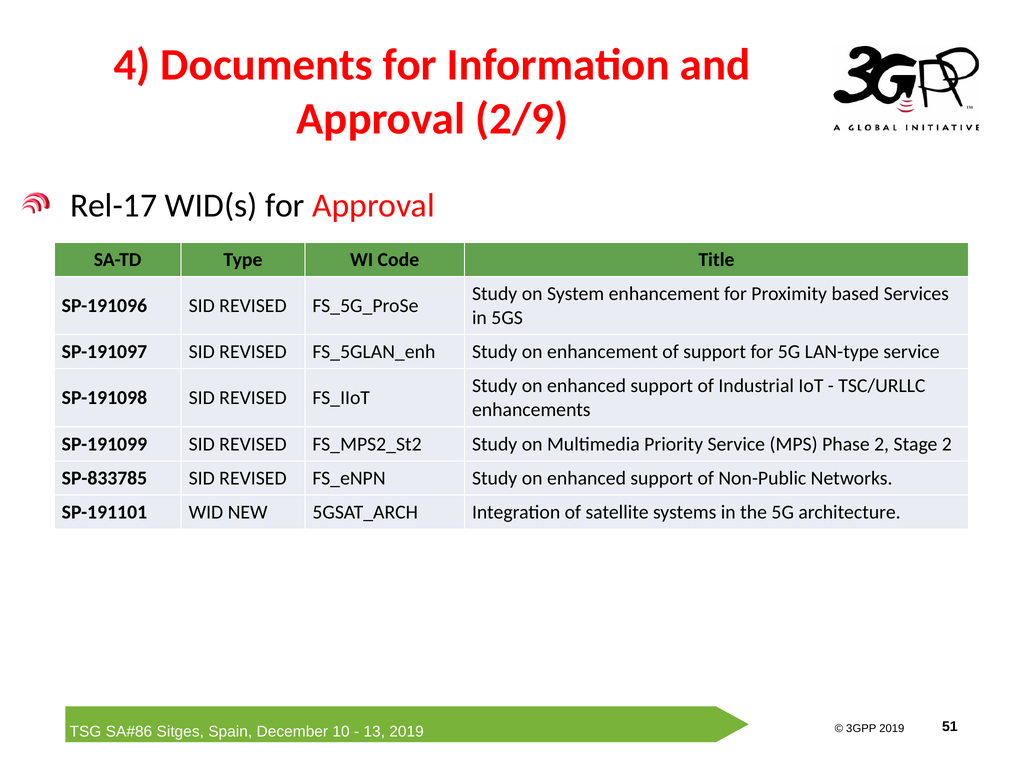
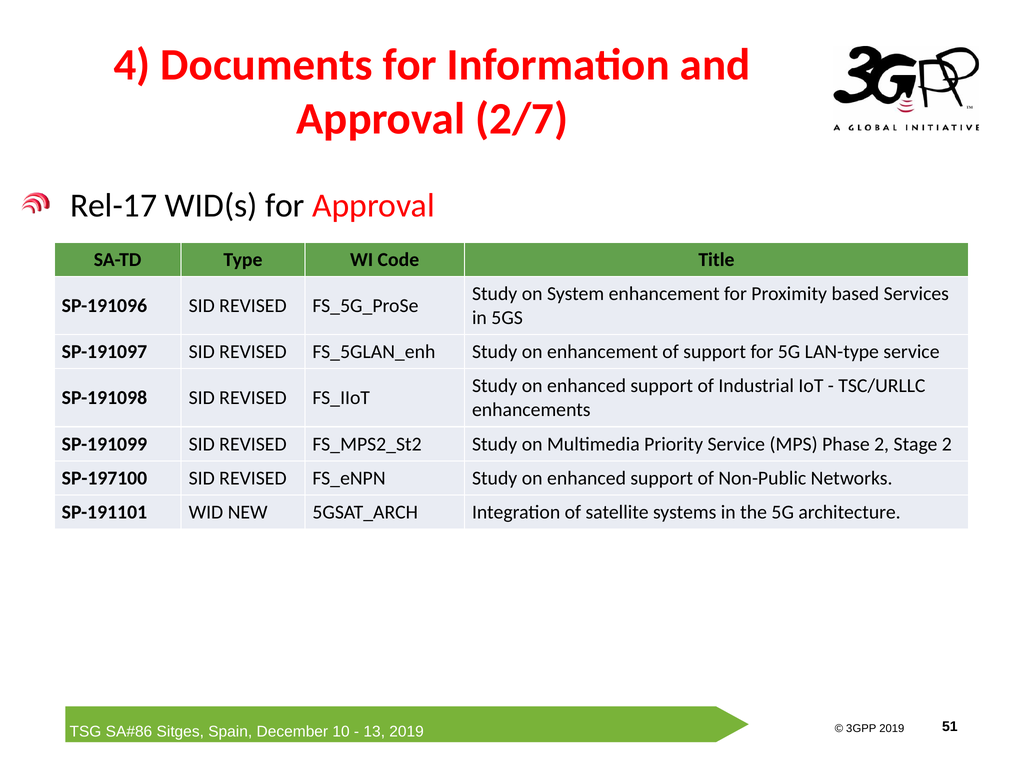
2/9: 2/9 -> 2/7 (522, 119)
SP-833785: SP-833785 -> SP-197100 (104, 478)
